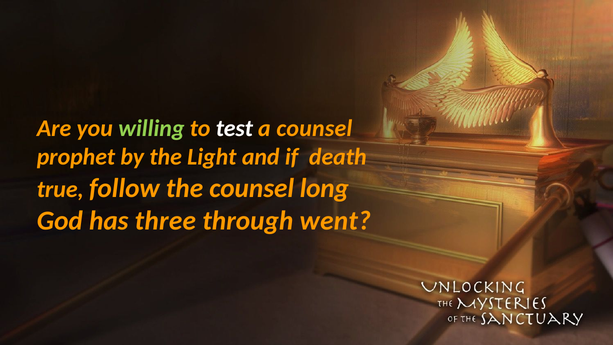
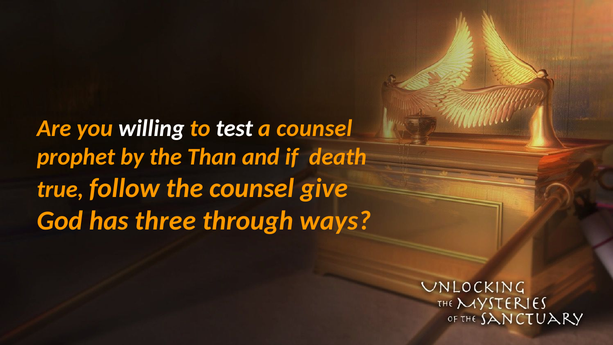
willing colour: light green -> white (151, 128)
Light: Light -> Than (212, 157)
long: long -> give (324, 188)
went: went -> ways (335, 221)
